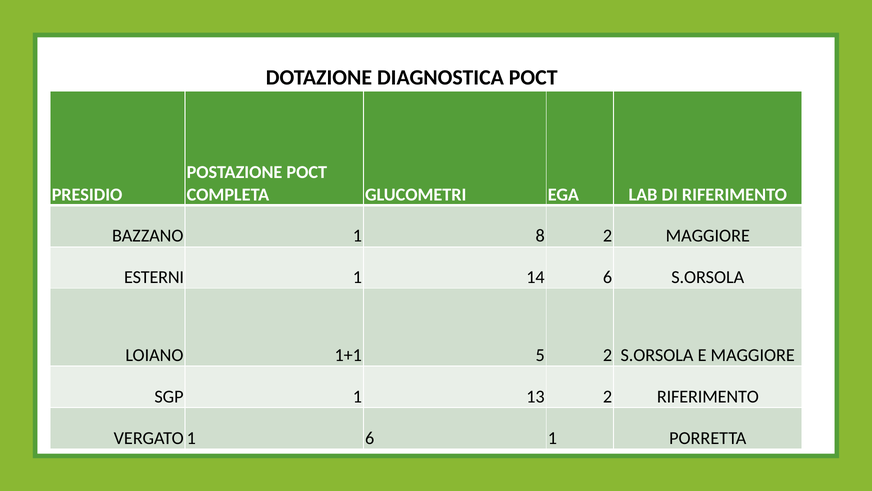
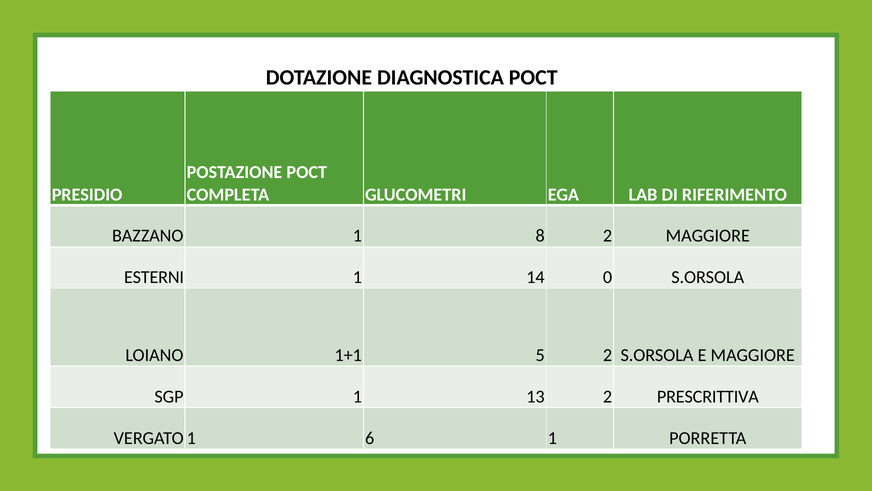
14 6: 6 -> 0 (608, 277)
2 RIFERIMENTO: RIFERIMENTO -> PRESCRITTIVA (708, 396)
